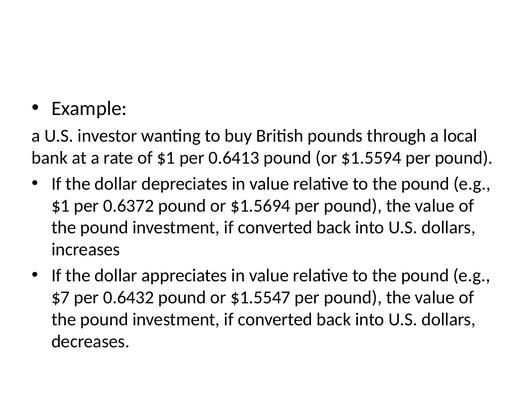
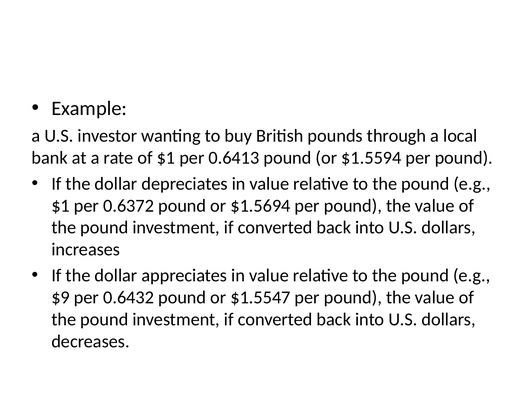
$7: $7 -> $9 (61, 298)
